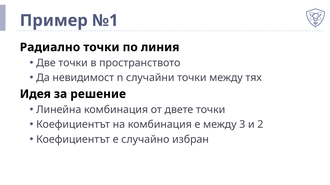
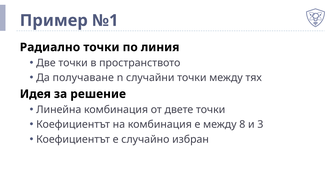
невидимост: невидимост -> получаване (83, 78)
3: 3 -> 8 (242, 125)
2: 2 -> 3 (260, 125)
